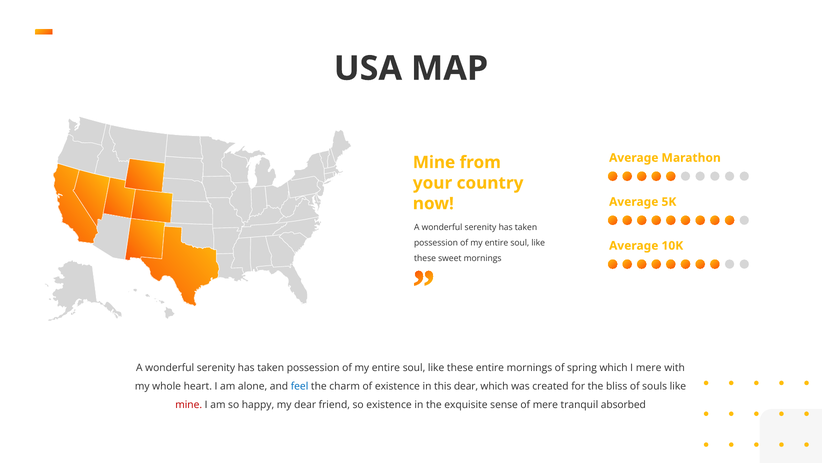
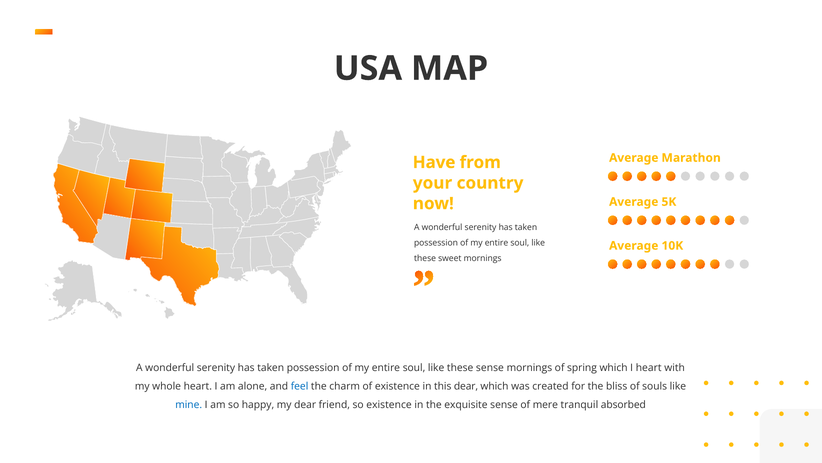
Mine: Mine -> Have (434, 162)
these entire: entire -> sense (490, 367)
I mere: mere -> heart (649, 367)
mine colour: red -> blue (189, 404)
